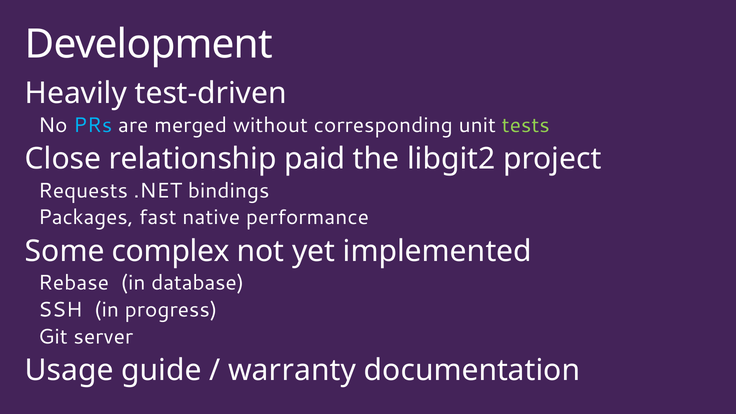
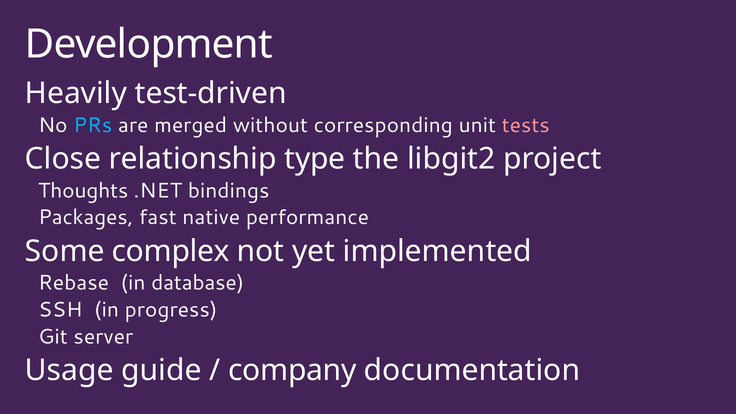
tests colour: light green -> pink (526, 125)
paid: paid -> type (315, 159)
Requests: Requests -> Thoughts (83, 191)
warranty: warranty -> company (292, 370)
